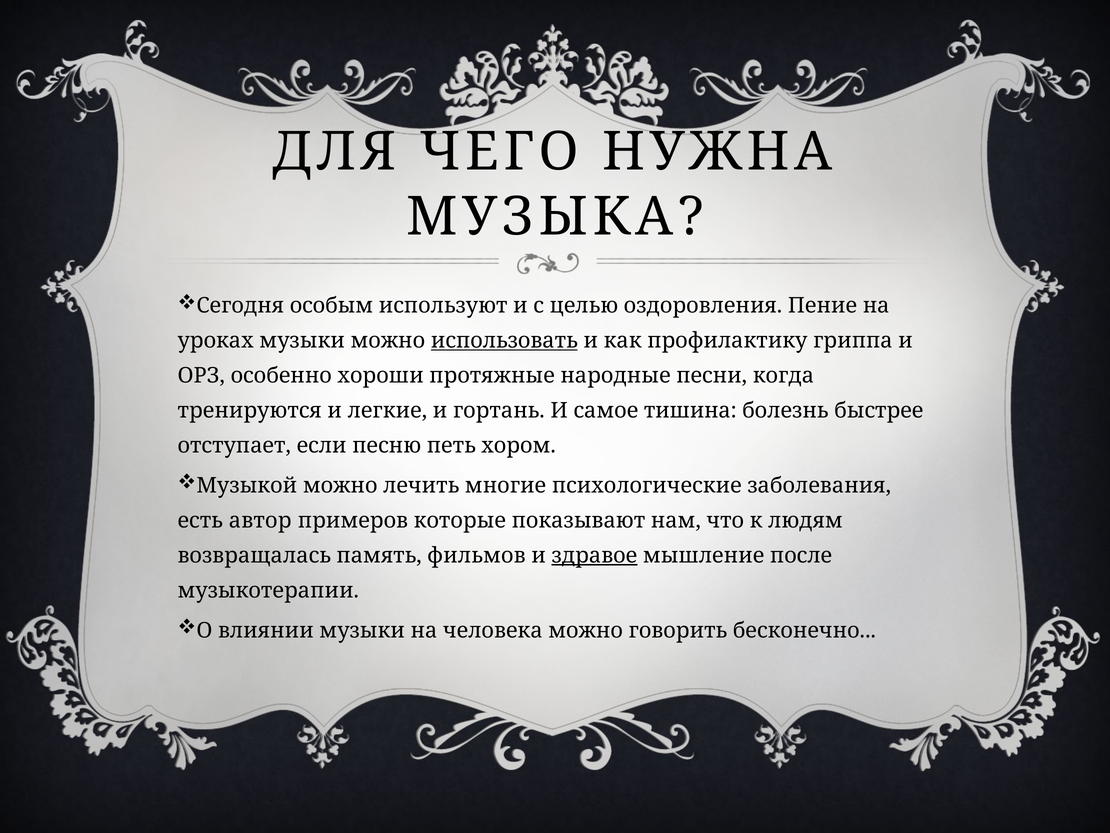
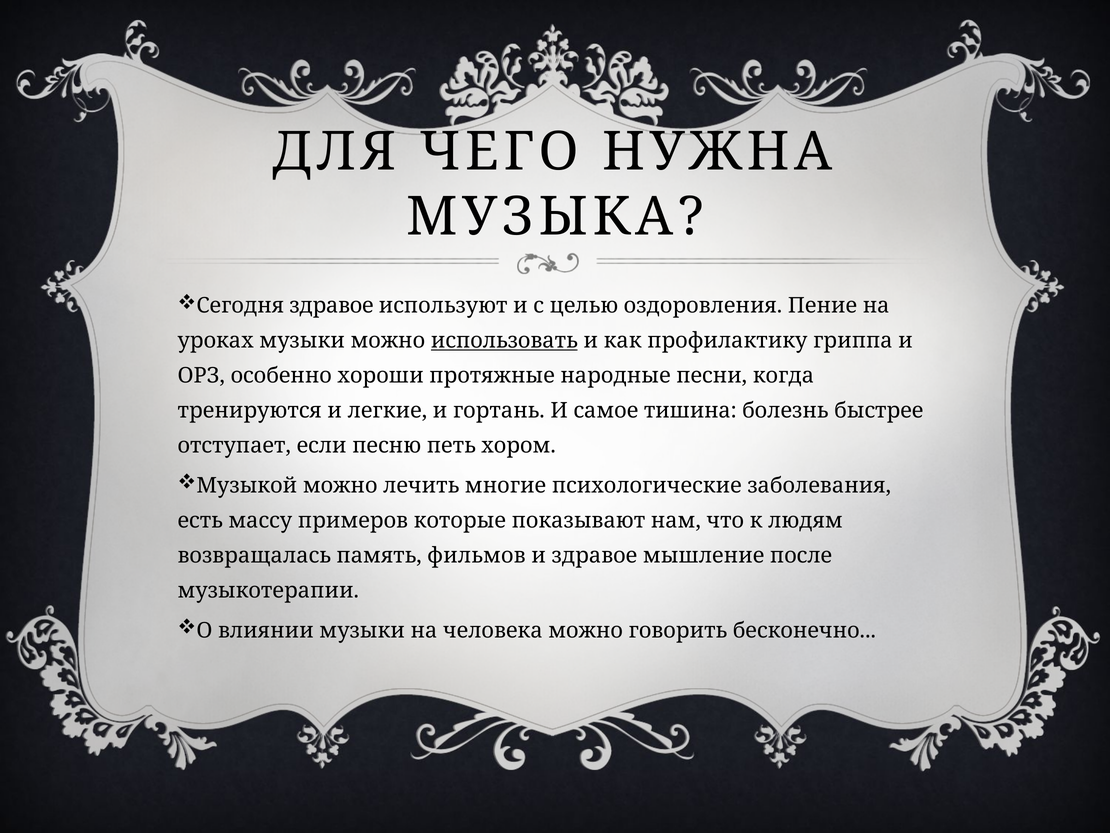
Сегодня особым: особым -> здравое (332, 305)
автор: автор -> массу (260, 520)
здравое underline: present -> none (594, 555)
